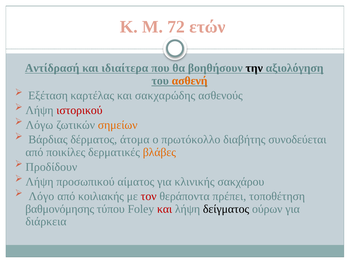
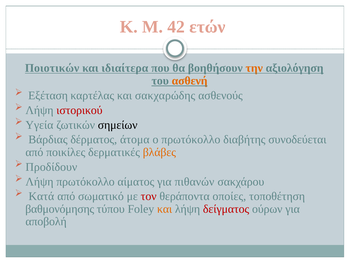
72: 72 -> 42 (176, 27)
Αντίδρασή: Αντίδρασή -> Ποιοτικών (52, 68)
την colour: black -> orange (254, 68)
Λόγω: Λόγω -> Υγεία (39, 125)
σημείων colour: orange -> black (118, 125)
Λήψη προσωπικού: προσωπικού -> πρωτόκολλο (85, 181)
κλινικής: κλινικής -> πιθανών (194, 181)
Λόγο: Λόγο -> Κατά (41, 196)
κοιλιακής: κοιλιακής -> σωματικό (101, 196)
πρέπει: πρέπει -> οποίες (229, 196)
και colour: red -> orange (165, 209)
δείγματος colour: black -> red (226, 209)
διάρκεια: διάρκεια -> αποβολή (46, 221)
